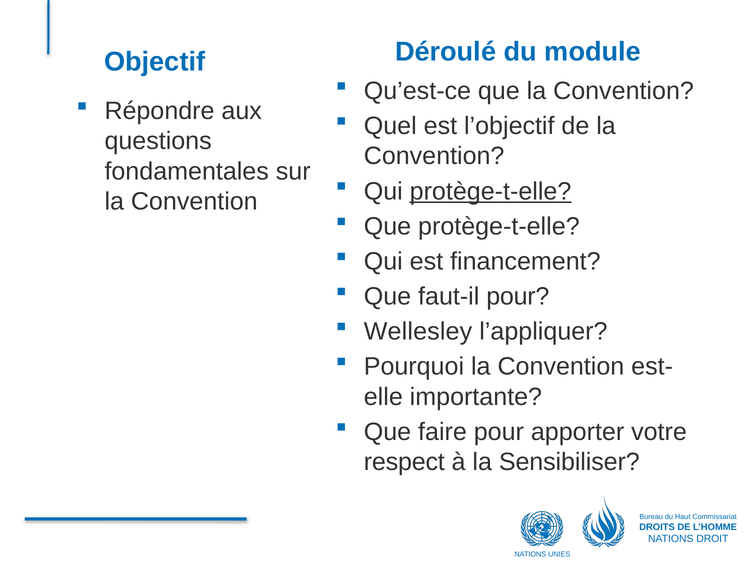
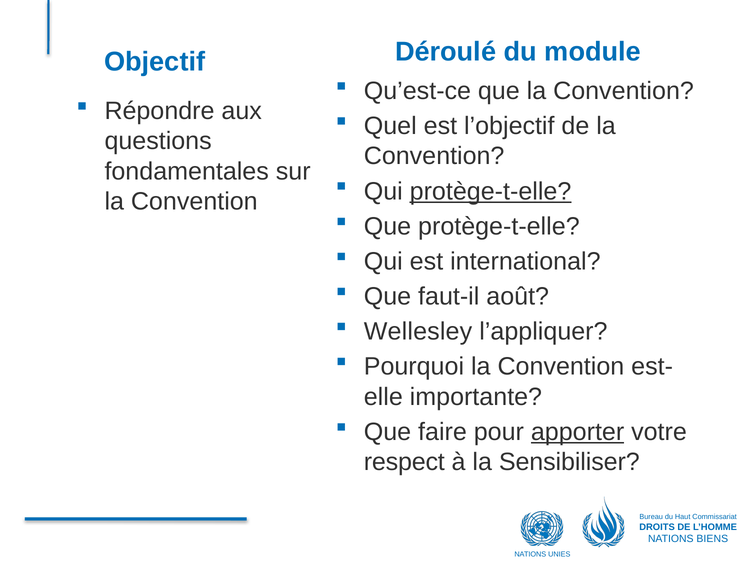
financement: financement -> international (525, 261)
faut-il pour: pour -> août (518, 297)
apporter underline: none -> present (578, 432)
DROIT: DROIT -> BIENS (712, 539)
